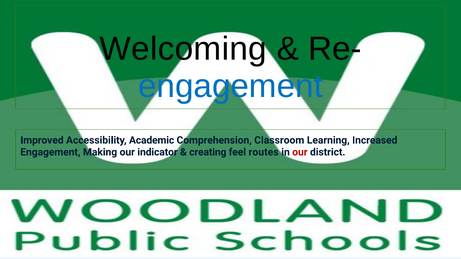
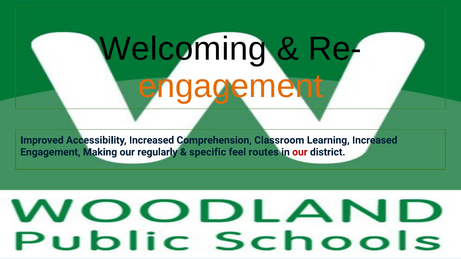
engagement colour: blue -> orange (230, 86)
Accessibility Academic: Academic -> Increased (152, 140)
indicator: indicator -> regularly (157, 152)
creating: creating -> specific (208, 152)
